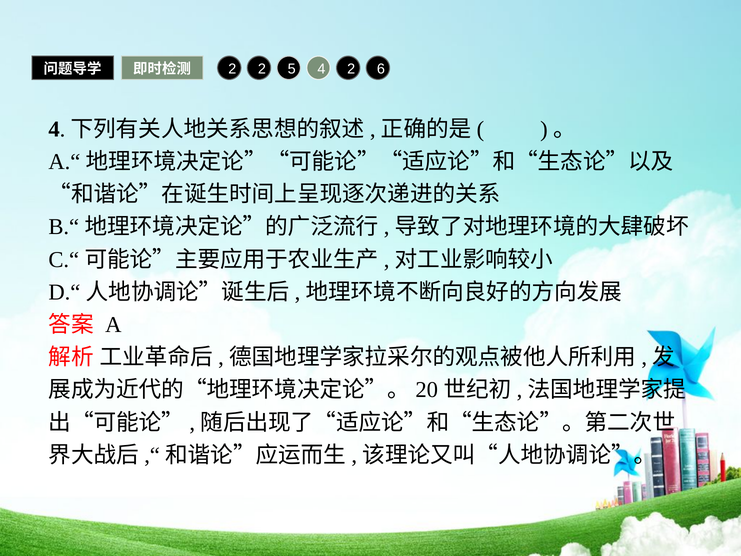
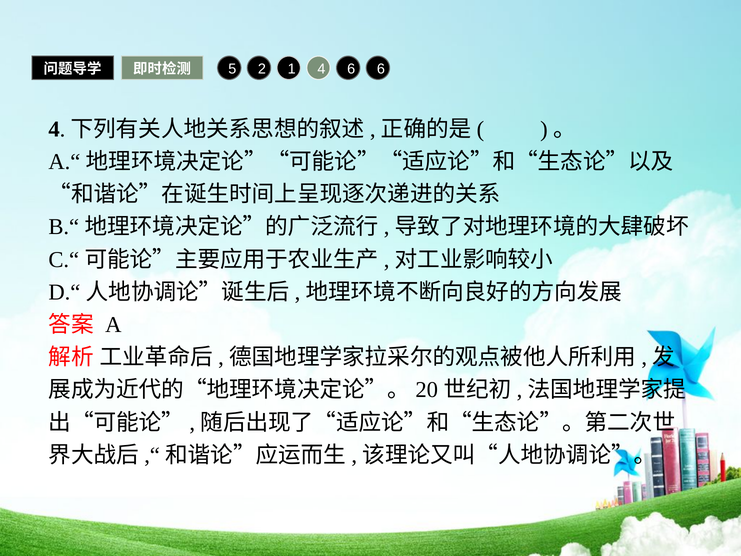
2: 2 -> 5 (232, 69)
5: 5 -> 1 (292, 69)
4 2: 2 -> 6 (351, 69)
